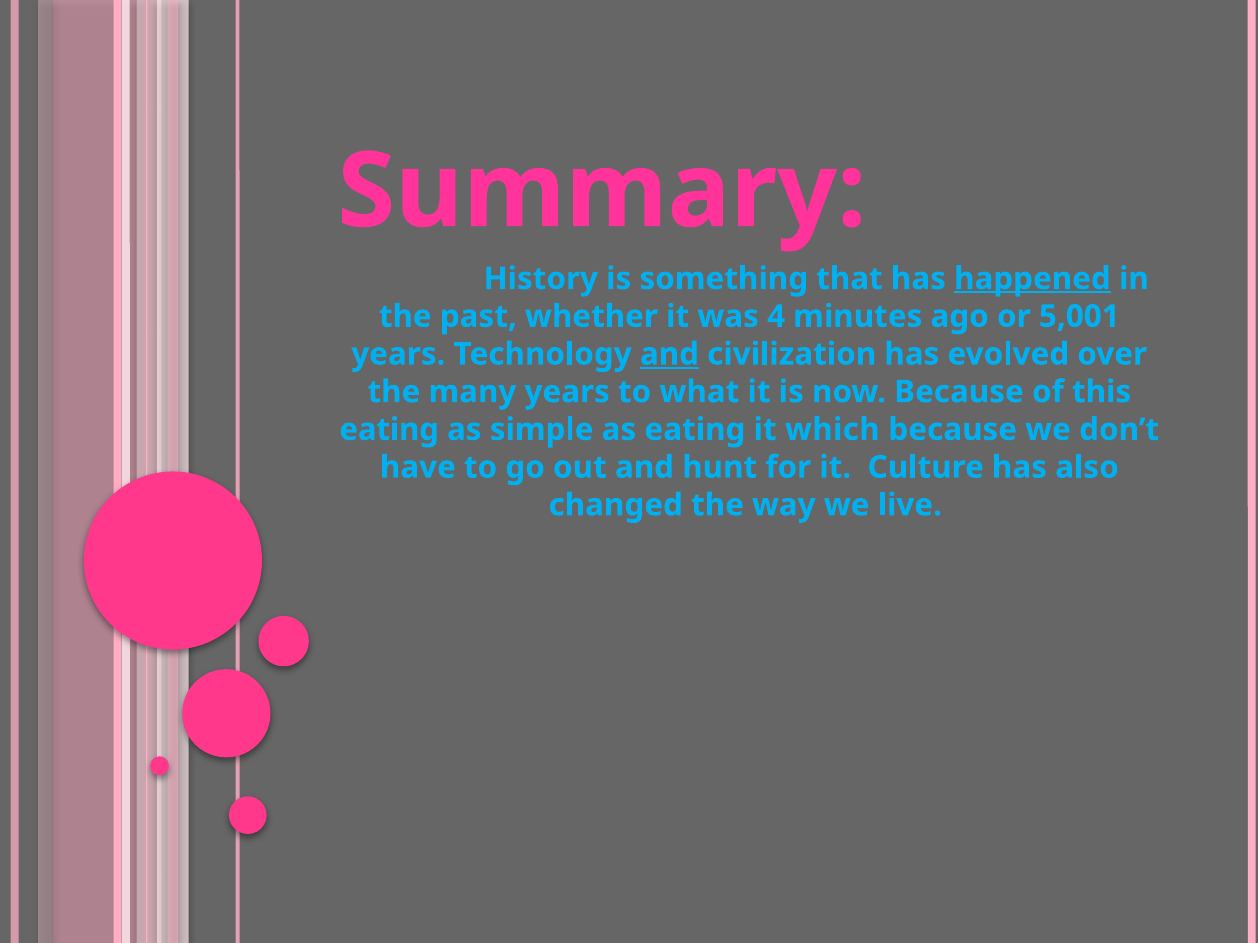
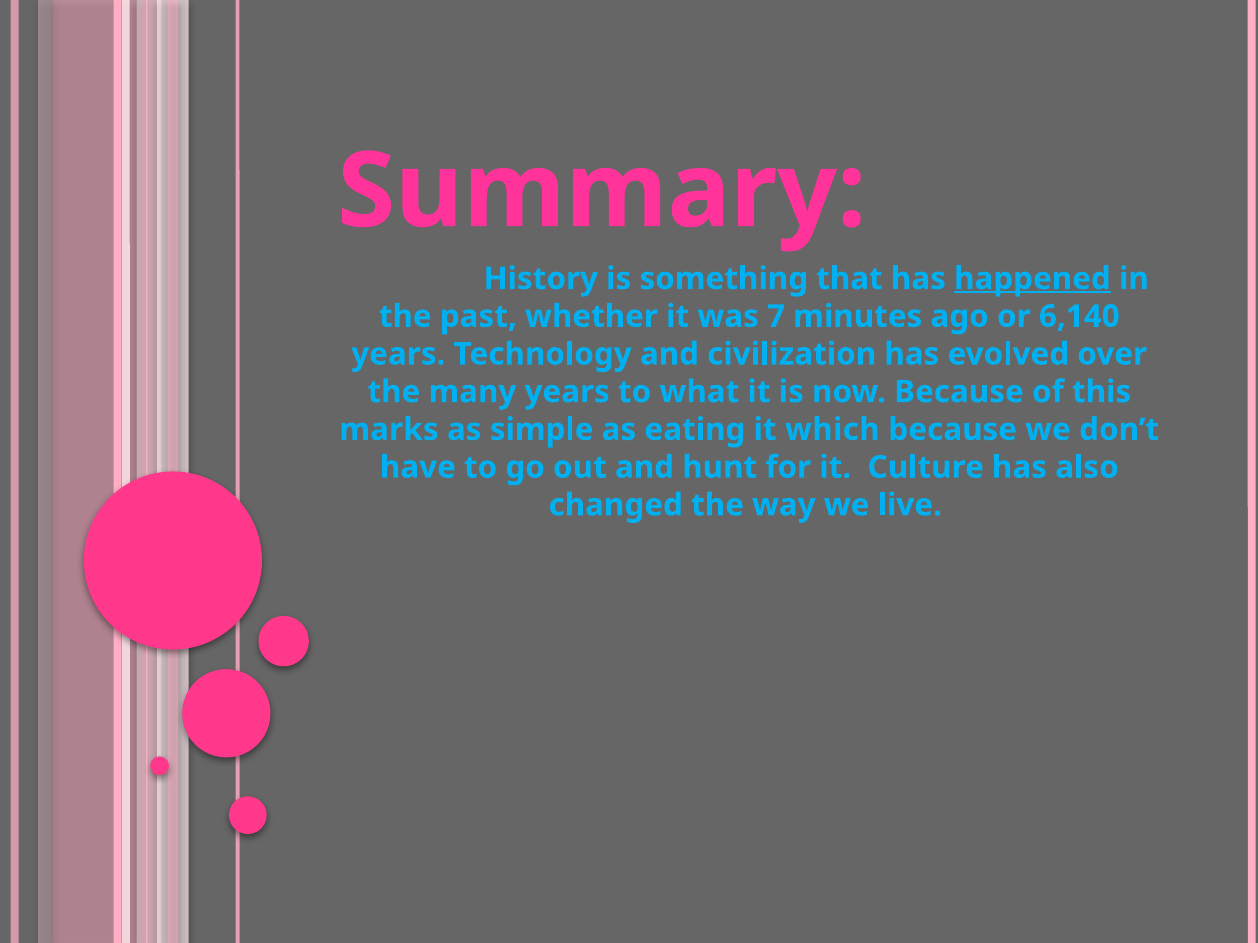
4: 4 -> 7 (776, 317)
5,001: 5,001 -> 6,140 (1079, 317)
and underline: present -> none (669, 354)
eating: eating -> marks (389, 430)
